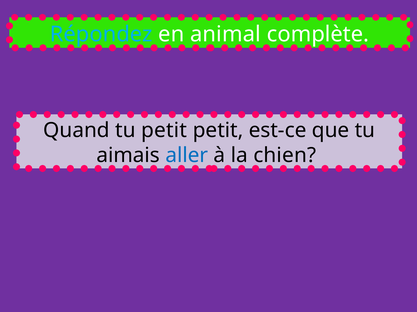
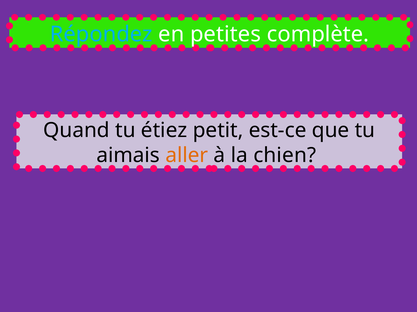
animal: animal -> petites (226, 34)
tu petit: petit -> étiez (164, 131)
aller colour: blue -> orange (187, 156)
